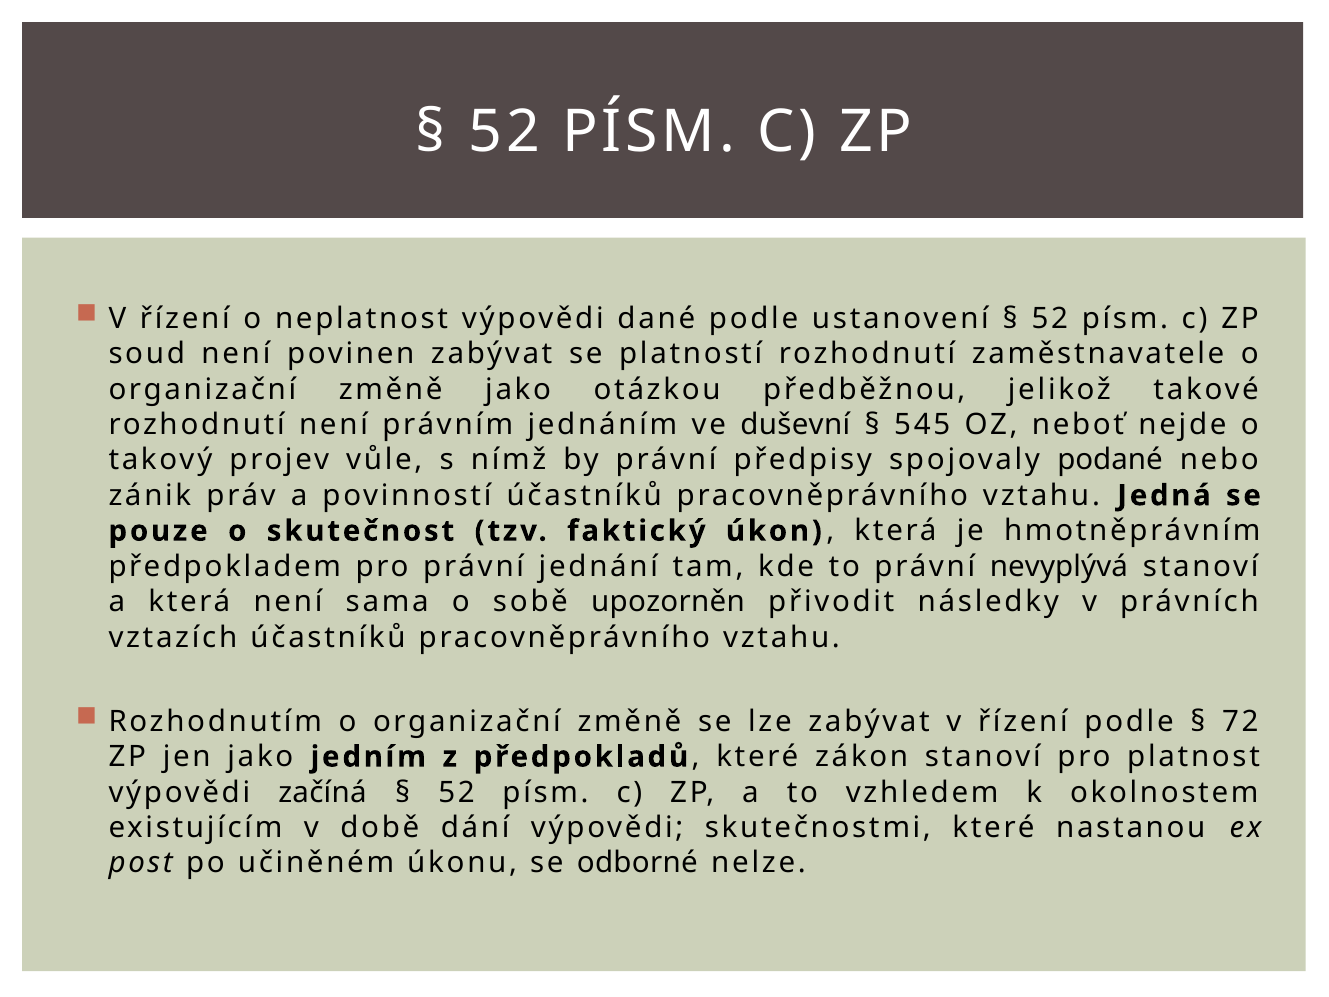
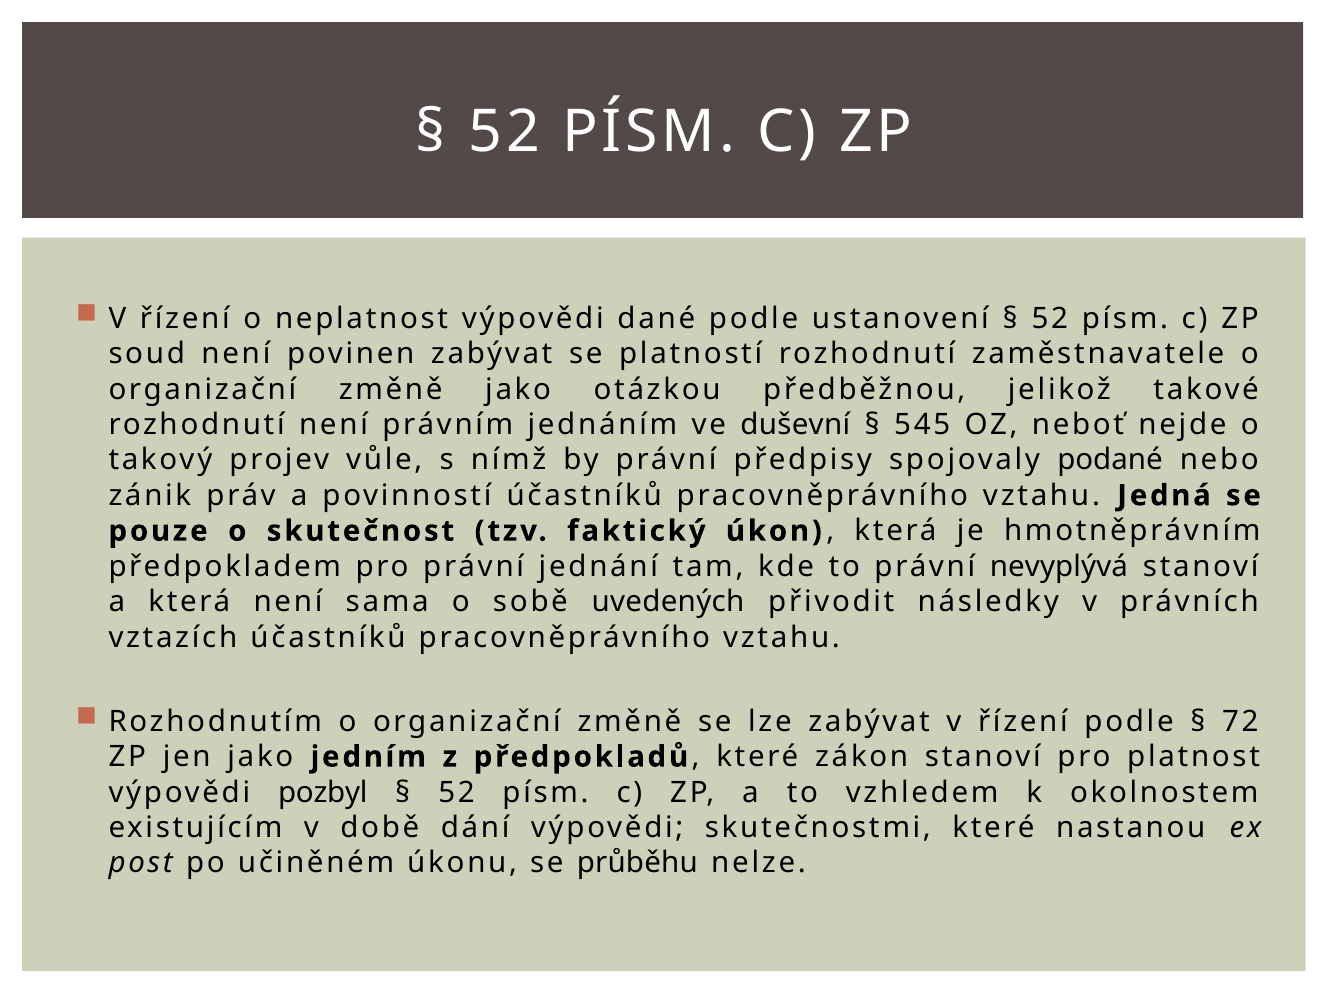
upozorněn: upozorněn -> uvedených (668, 602)
začíná: začíná -> pozbyl (323, 792)
odborné: odborné -> průběhu (637, 863)
